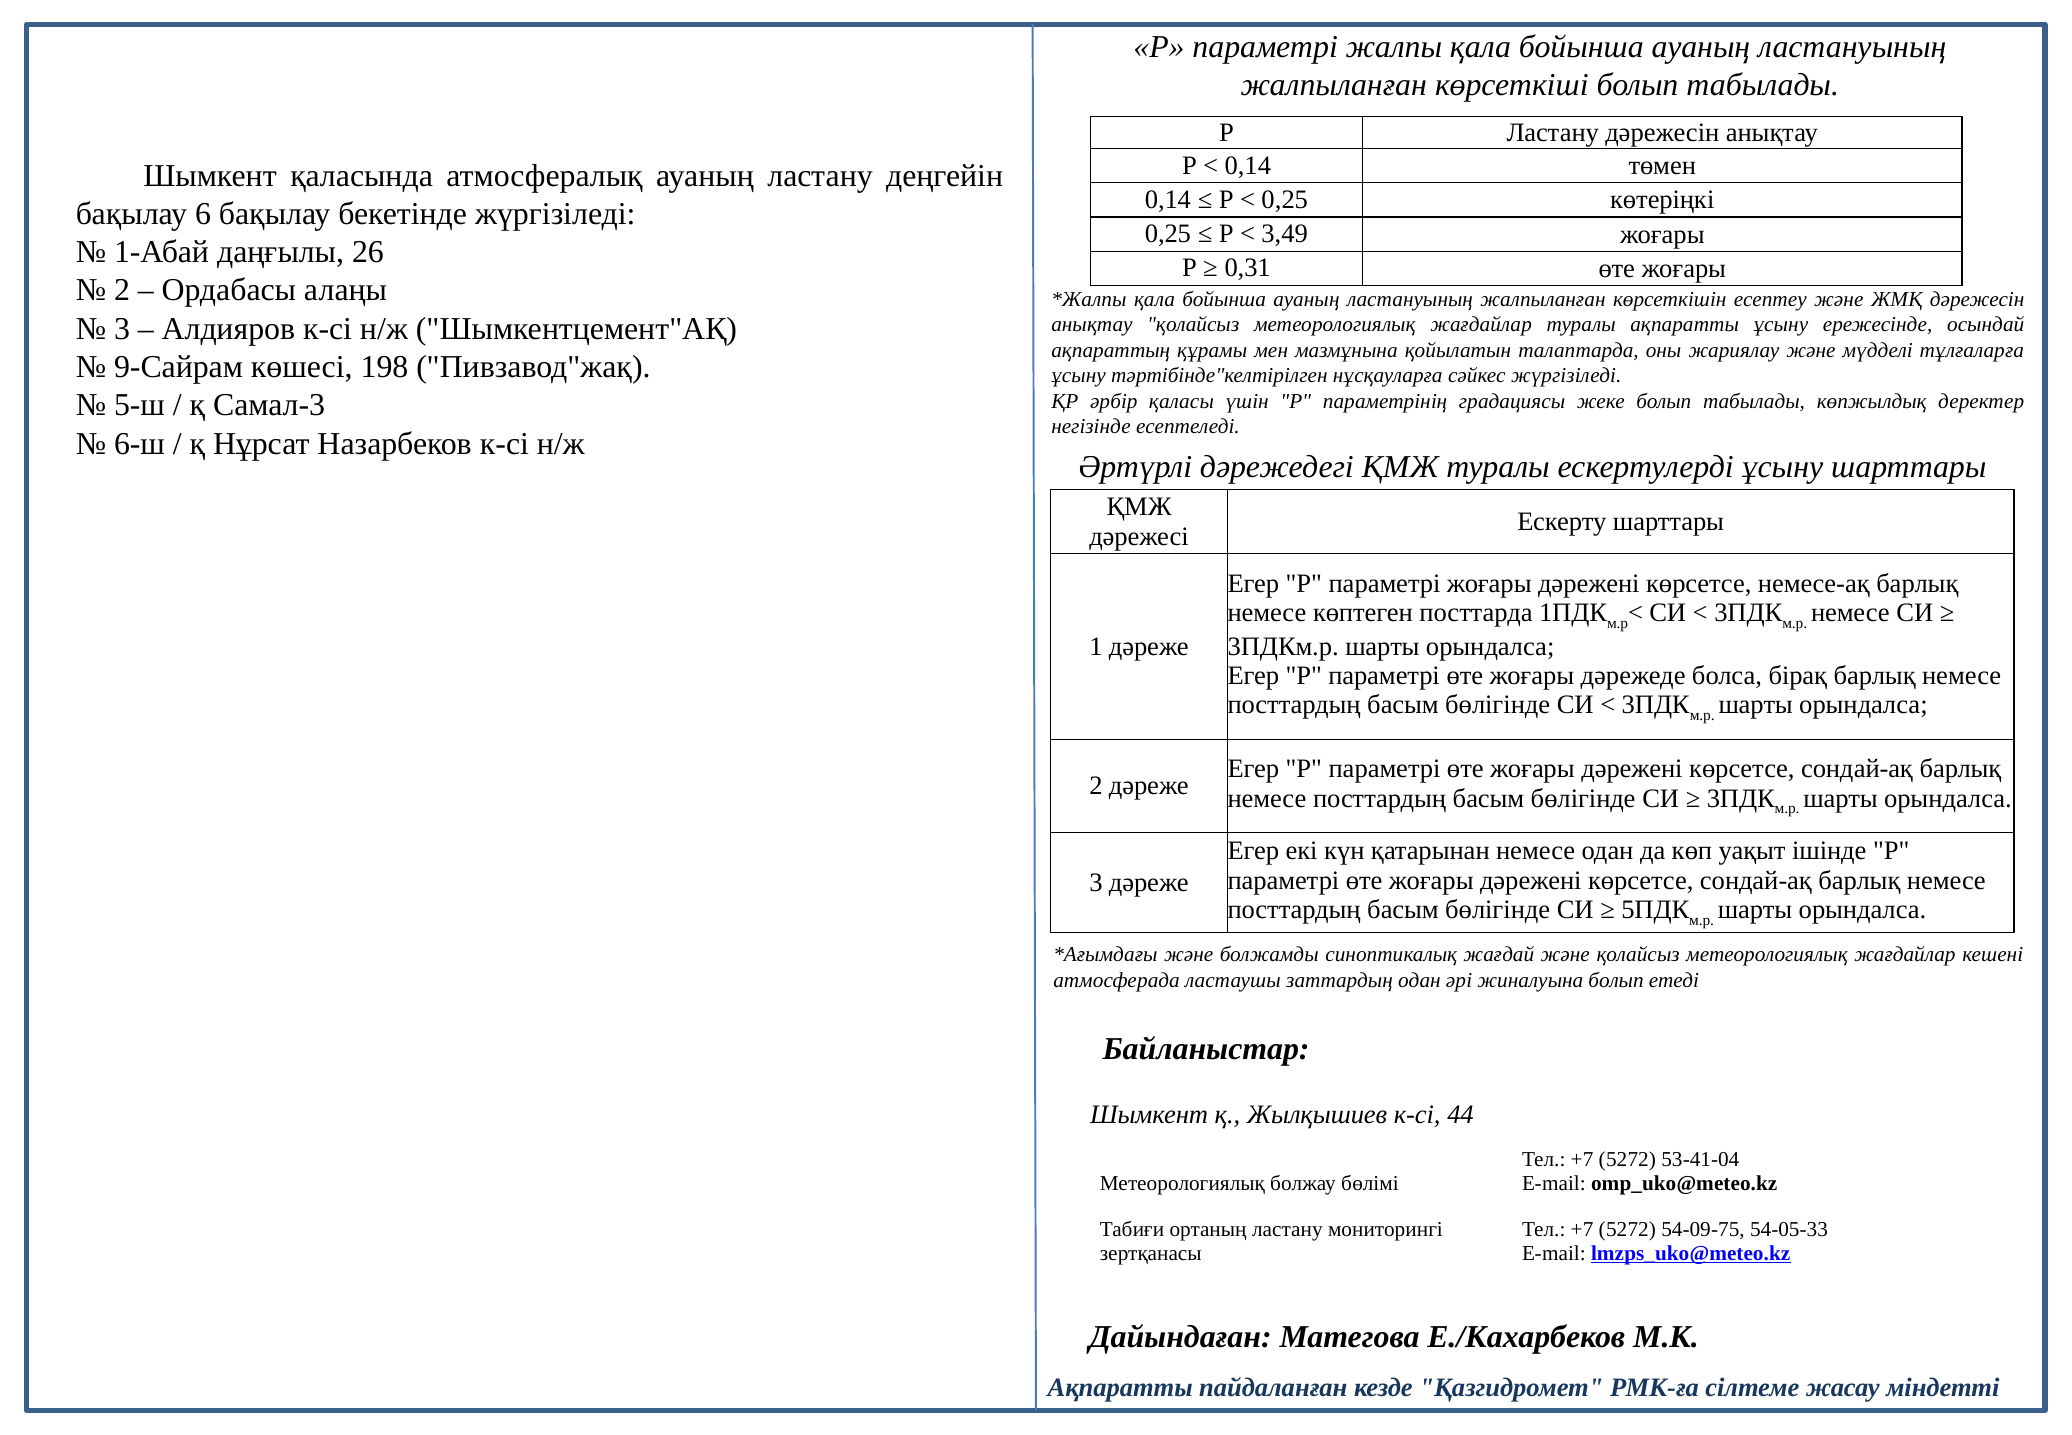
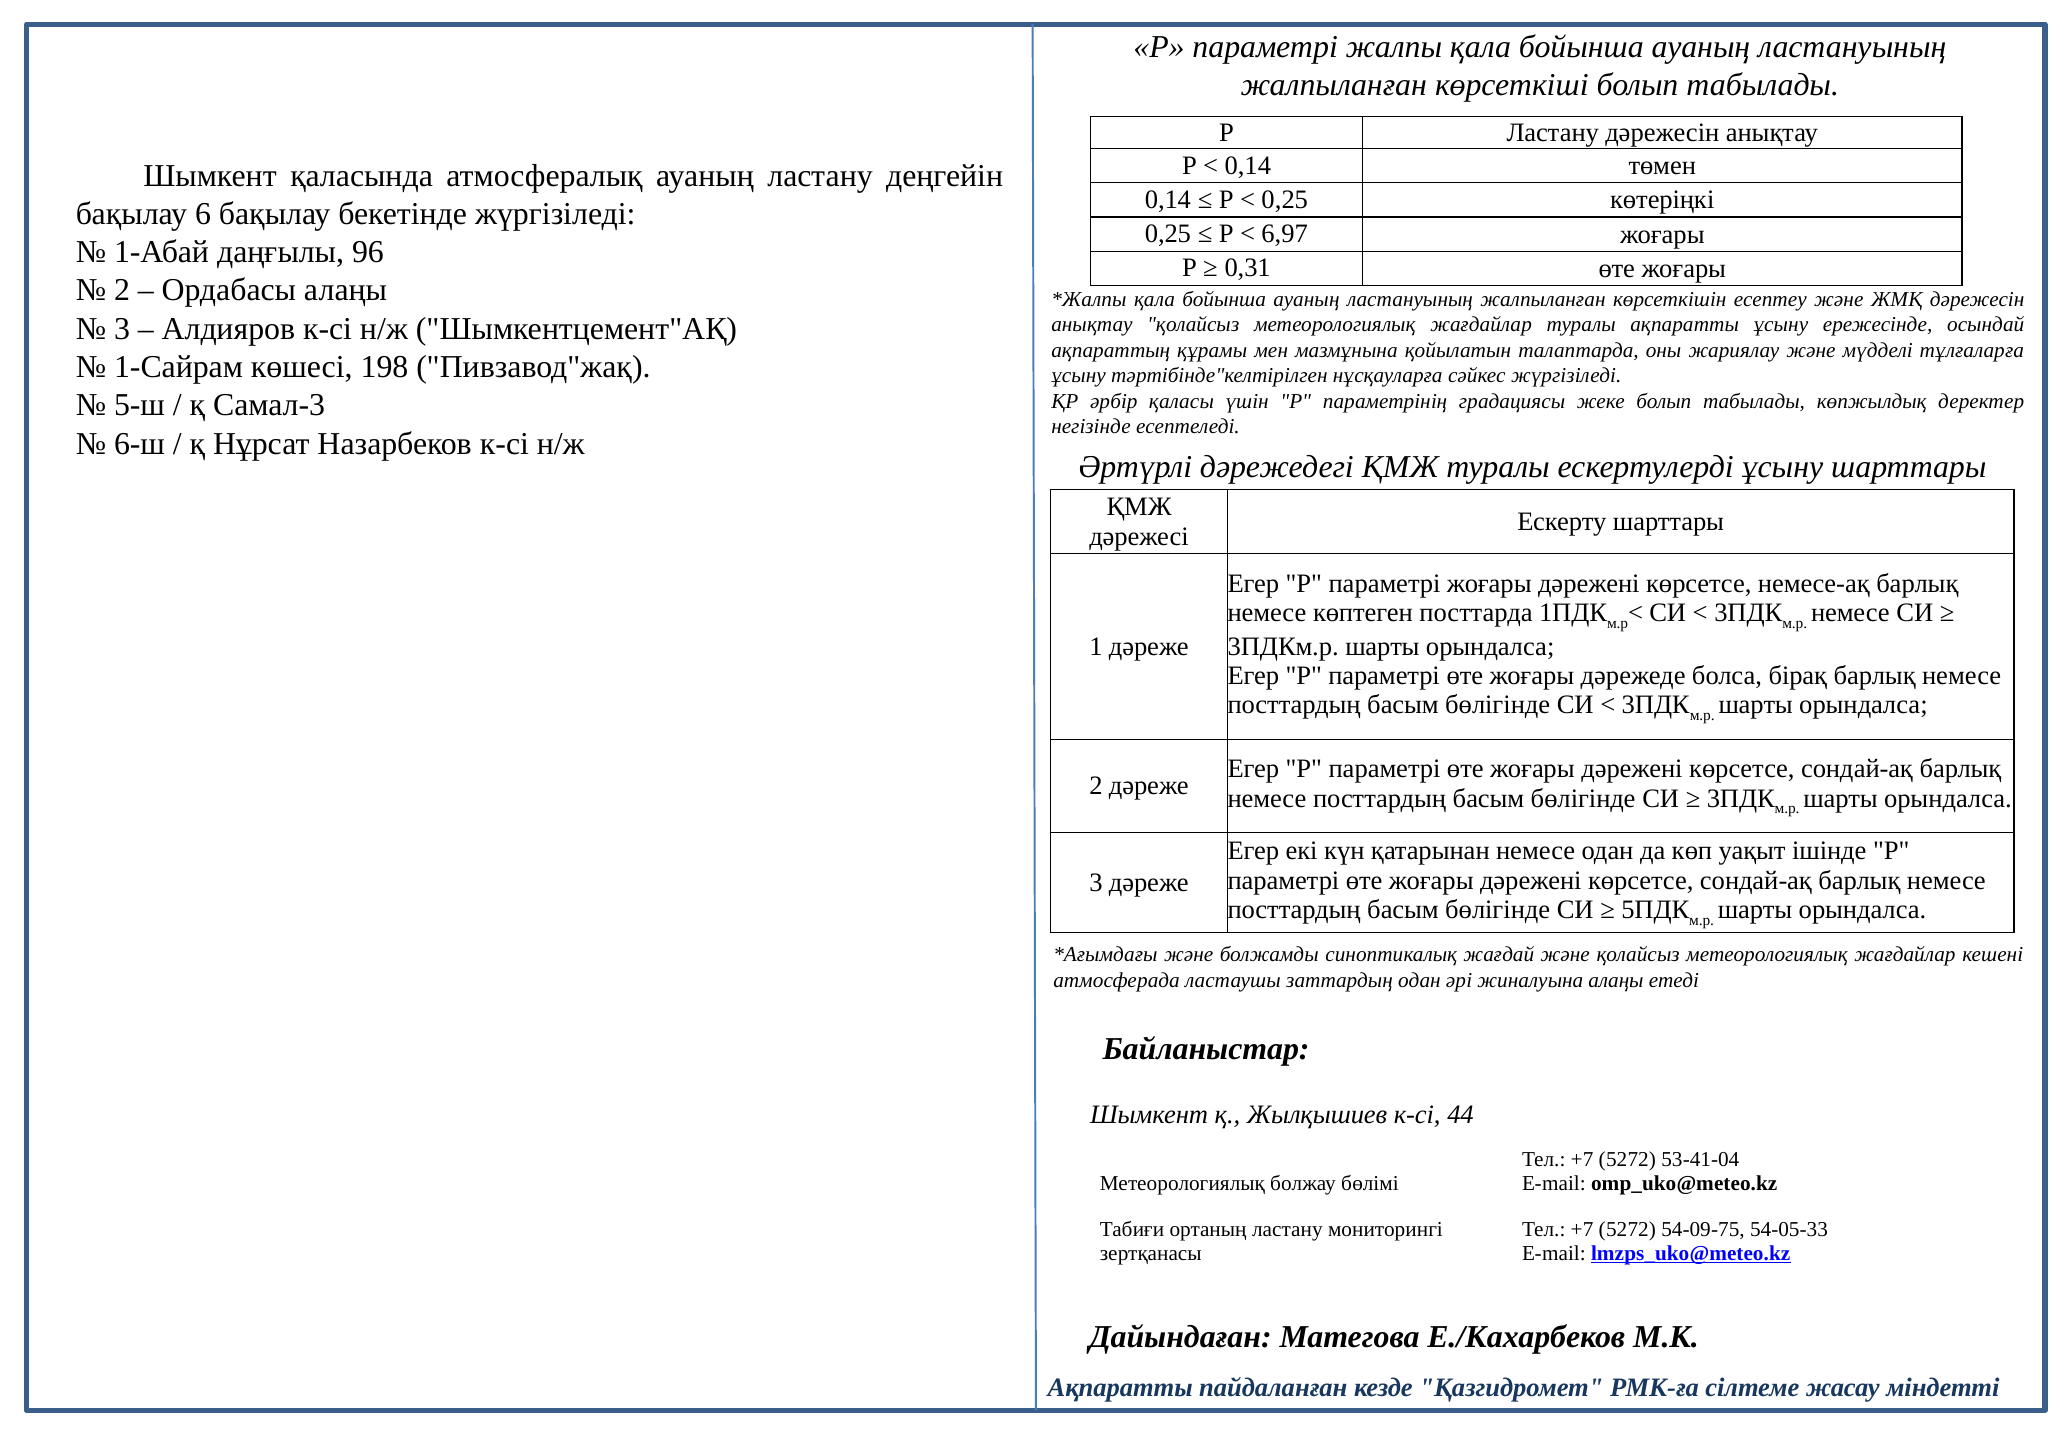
3,49: 3,49 -> 6,97 (1285, 234)
26: 26 -> 96 (368, 252)
9-Сайрам: 9-Сайрам -> 1-Сайрам (178, 367)
жиналуына болып: болып -> алаңы (1616, 980)
